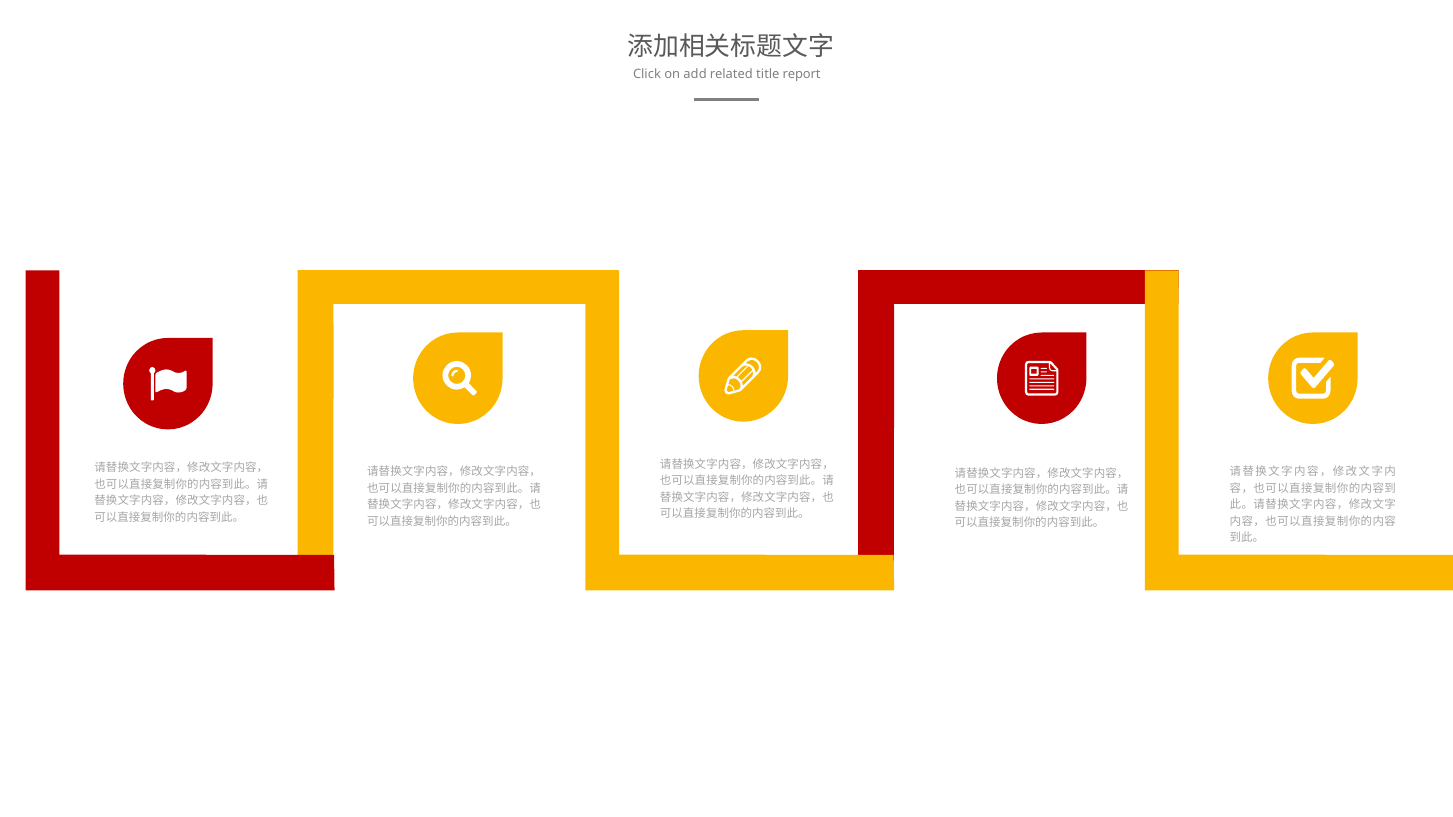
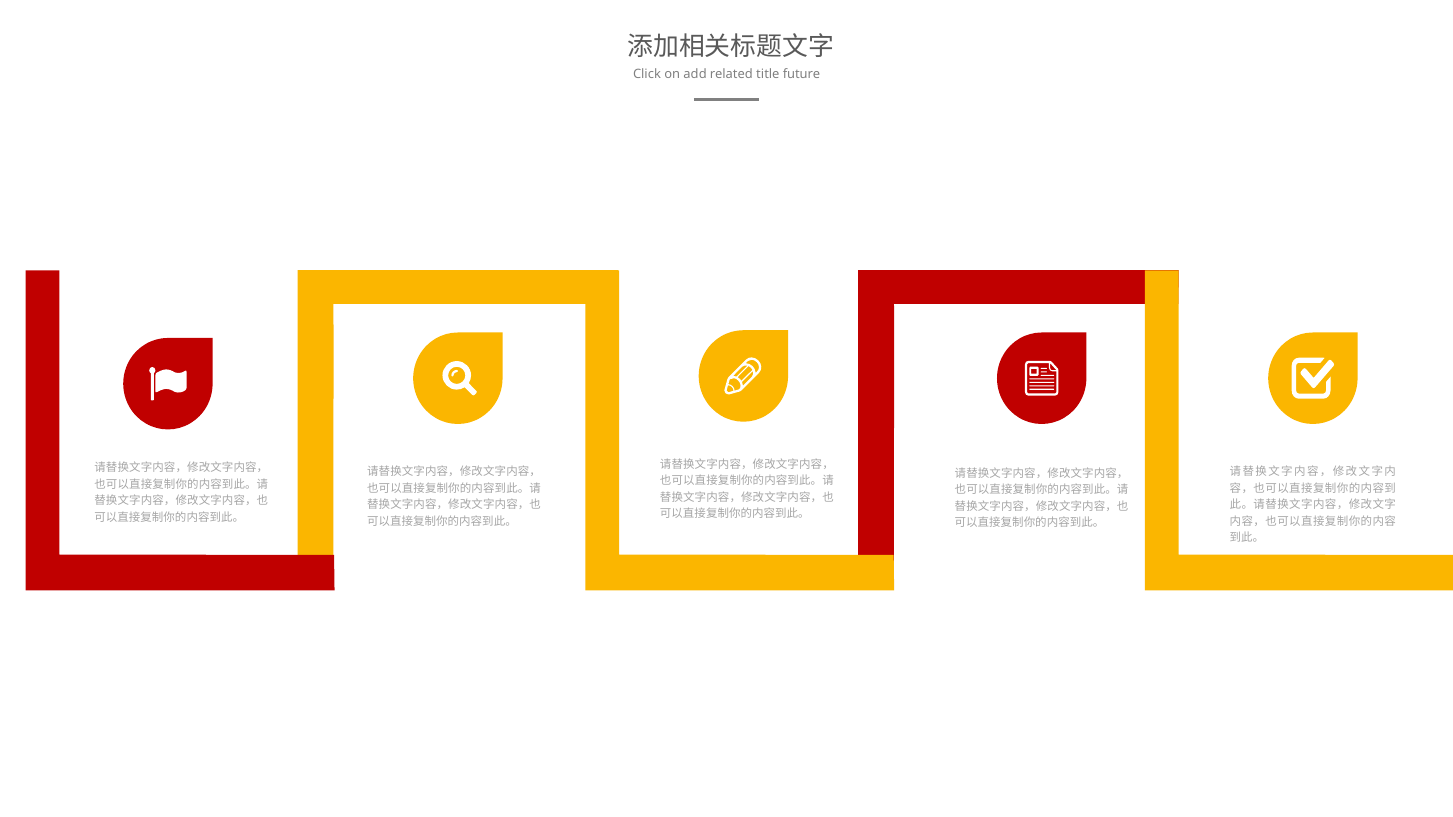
report: report -> future (802, 74)
